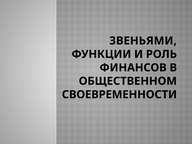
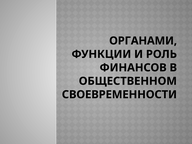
ЗВЕНЬЯМИ: ЗВЕНЬЯМИ -> ОРГАНАМИ (143, 41)
